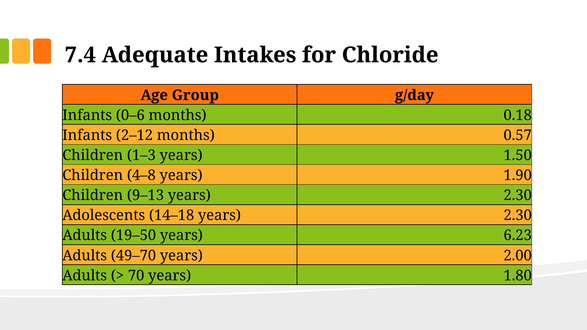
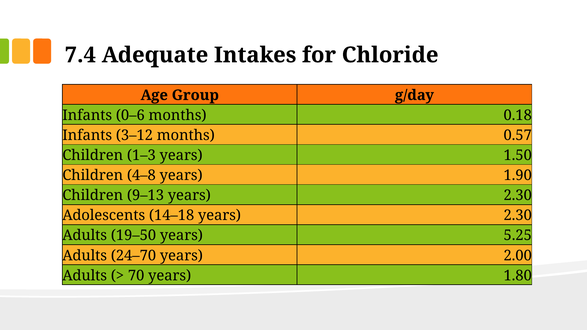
2–12: 2–12 -> 3–12 (134, 135)
6.23: 6.23 -> 5.25 (518, 236)
49–70: 49–70 -> 24–70 (133, 256)
